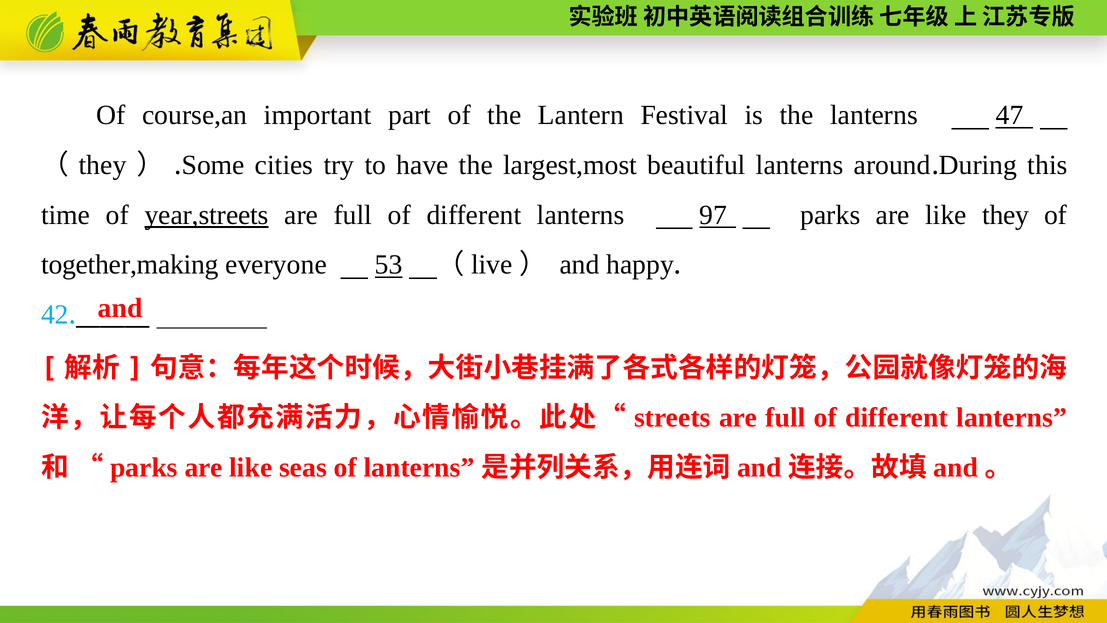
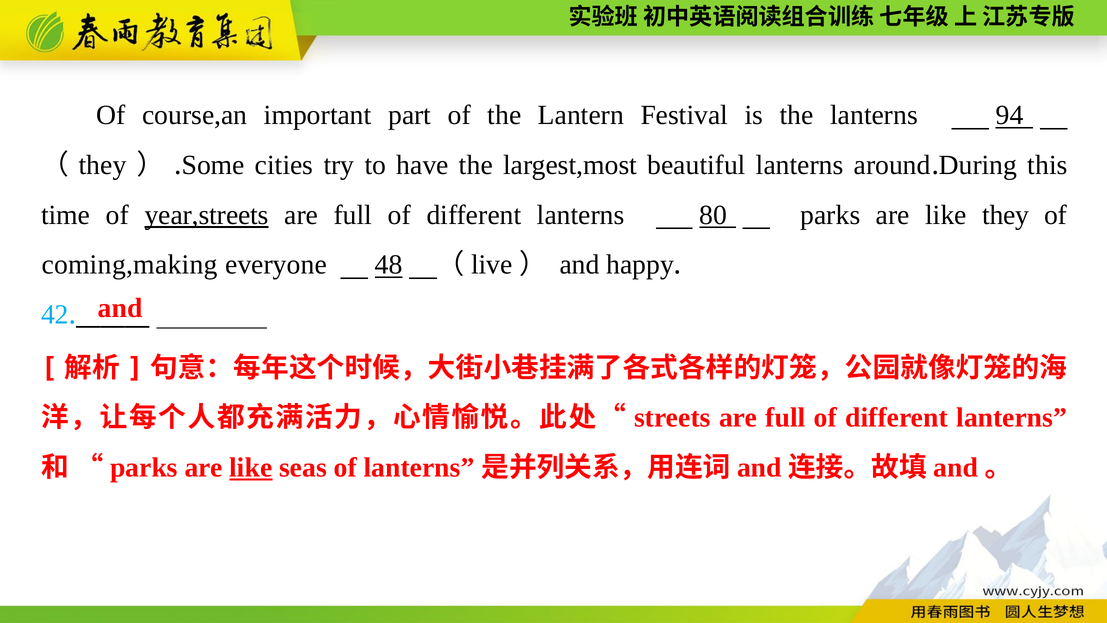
47: 47 -> 94 (1010, 115)
97: 97 -> 80 (713, 215)
together,making: together,making -> coming,making (130, 265)
53: 53 -> 48 (389, 265)
like underline: none -> present (251, 467)
